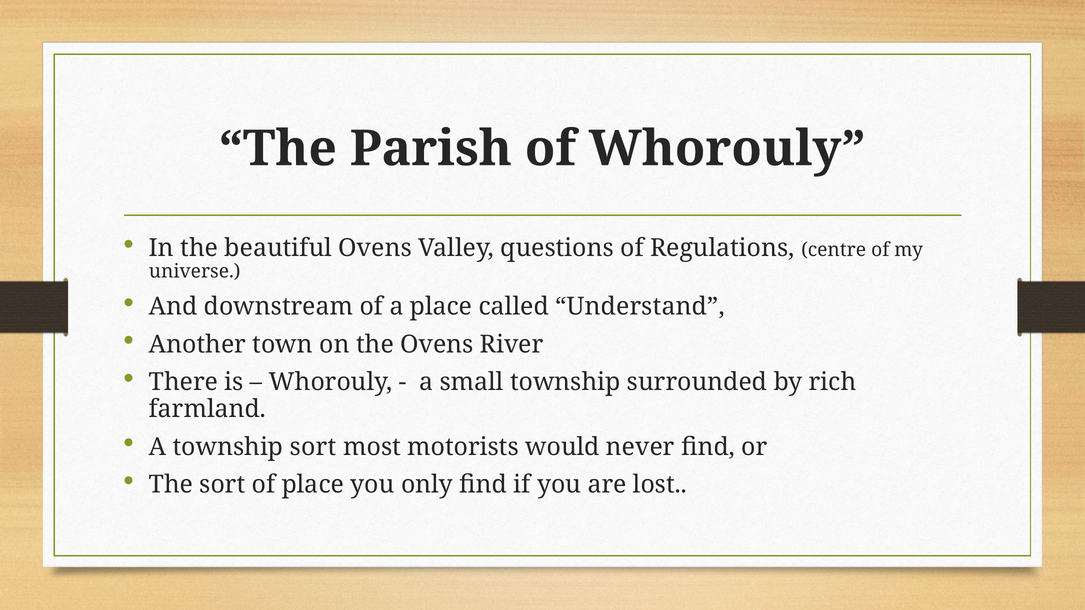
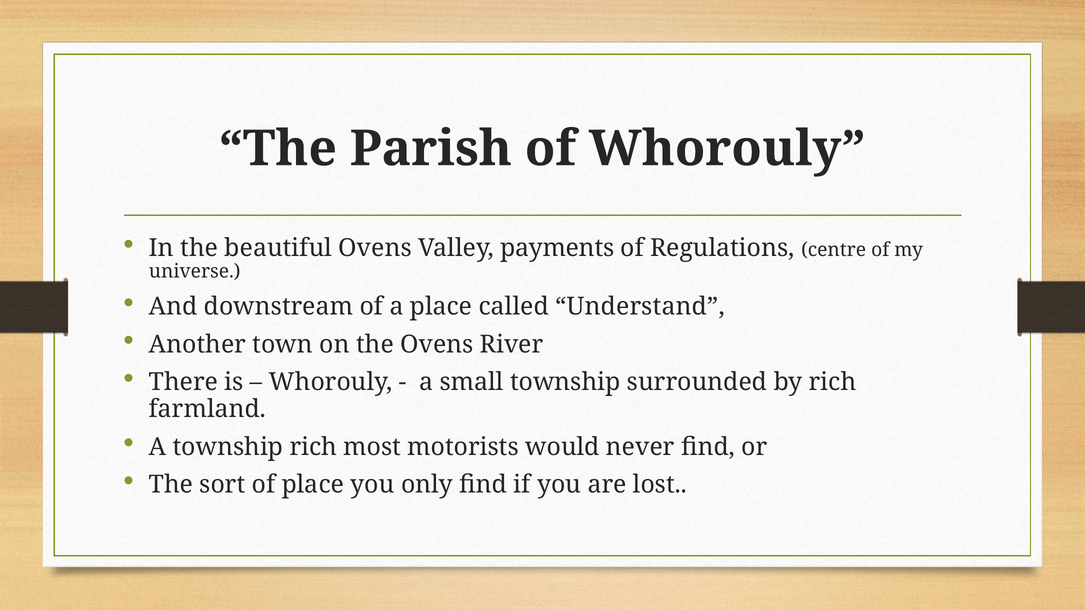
questions: questions -> payments (557, 248)
township sort: sort -> rich (313, 447)
